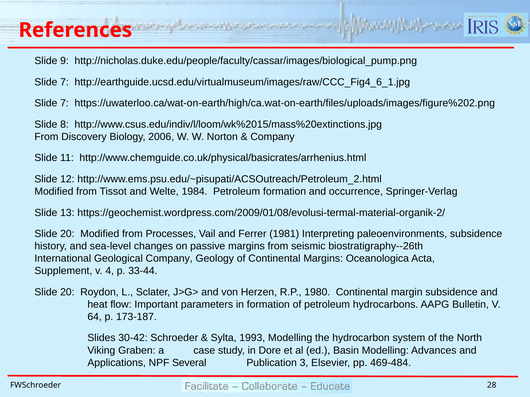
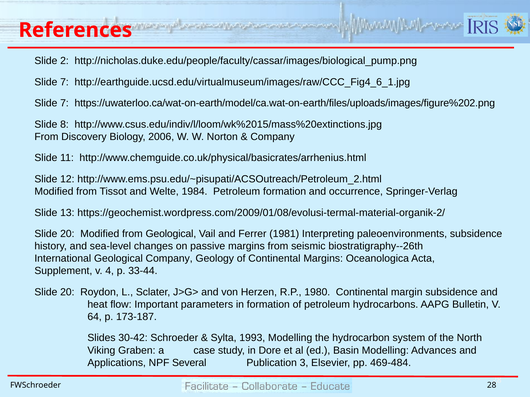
9: 9 -> 2 (64, 61)
https://uwaterloo.ca/wat-on-earth/high/ca.wat-on-earth/files/uploads/images/figure%202.png: https://uwaterloo.ca/wat-on-earth/high/ca.wat-on-earth/files/uploads/images/figure%202.png -> https://uwaterloo.ca/wat-on-earth/model/ca.wat-on-earth/files/uploads/images/figure%202.png (285, 103)
from Processes: Processes -> Geological (171, 234)
